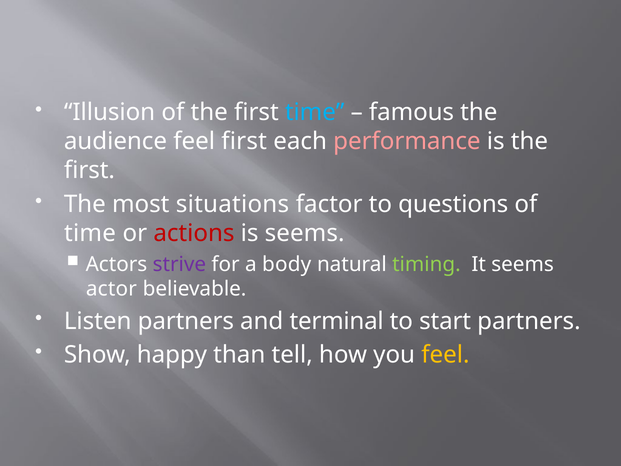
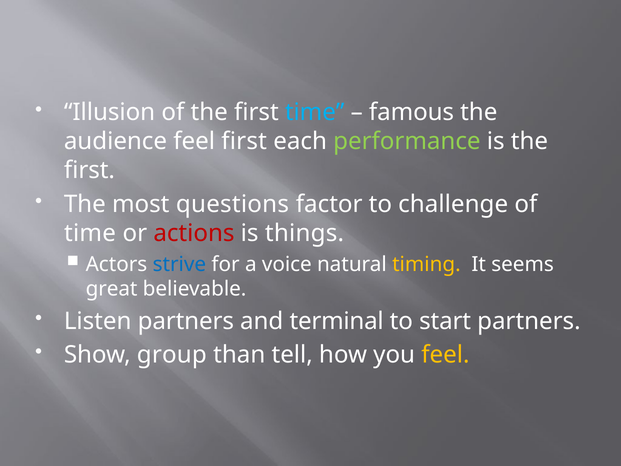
performance colour: pink -> light green (407, 141)
situations: situations -> questions (232, 204)
questions: questions -> challenge (453, 204)
is seems: seems -> things (305, 233)
strive colour: purple -> blue (179, 264)
body: body -> voice (287, 264)
timing colour: light green -> yellow (426, 264)
actor: actor -> great (112, 289)
happy: happy -> group (172, 355)
